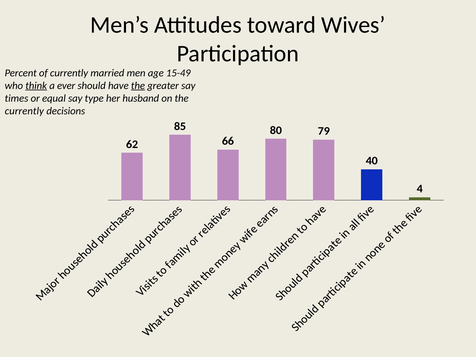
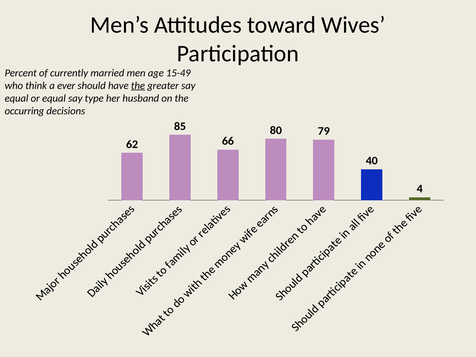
think underline: present -> none (36, 86)
times: times -> equal (17, 98)
currently: currently -> occurring (24, 111)
